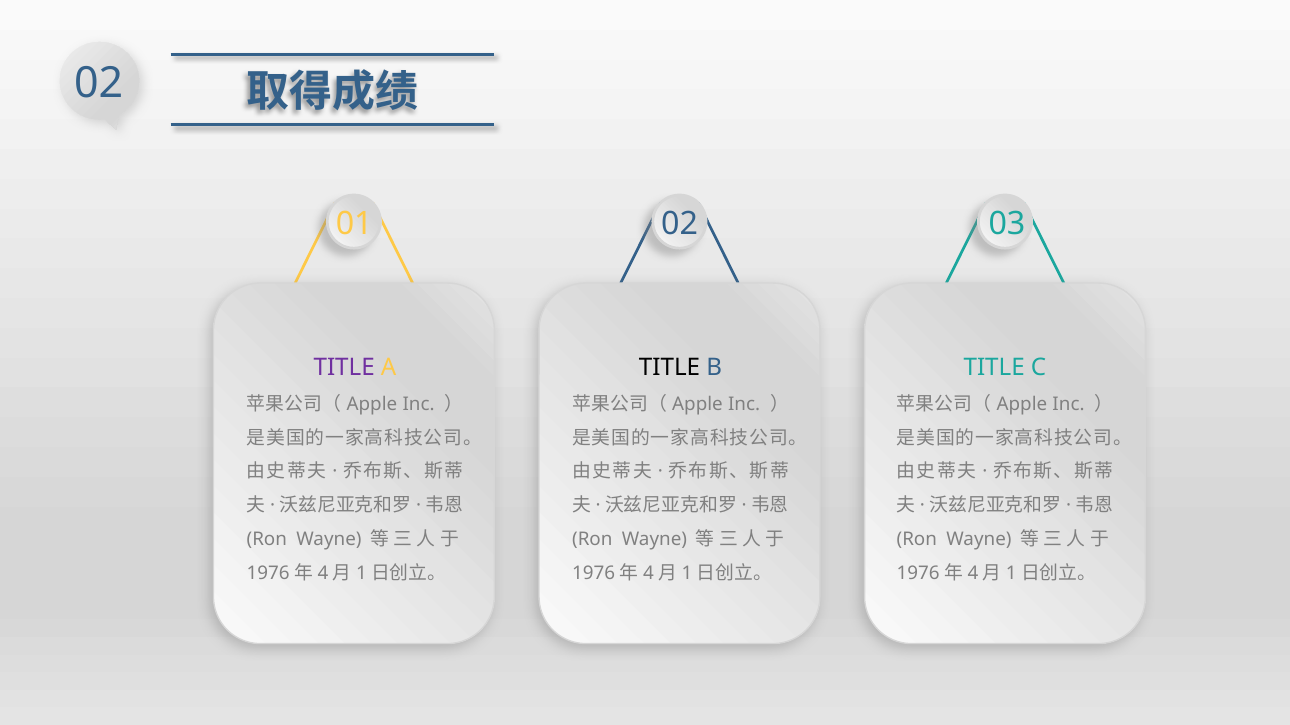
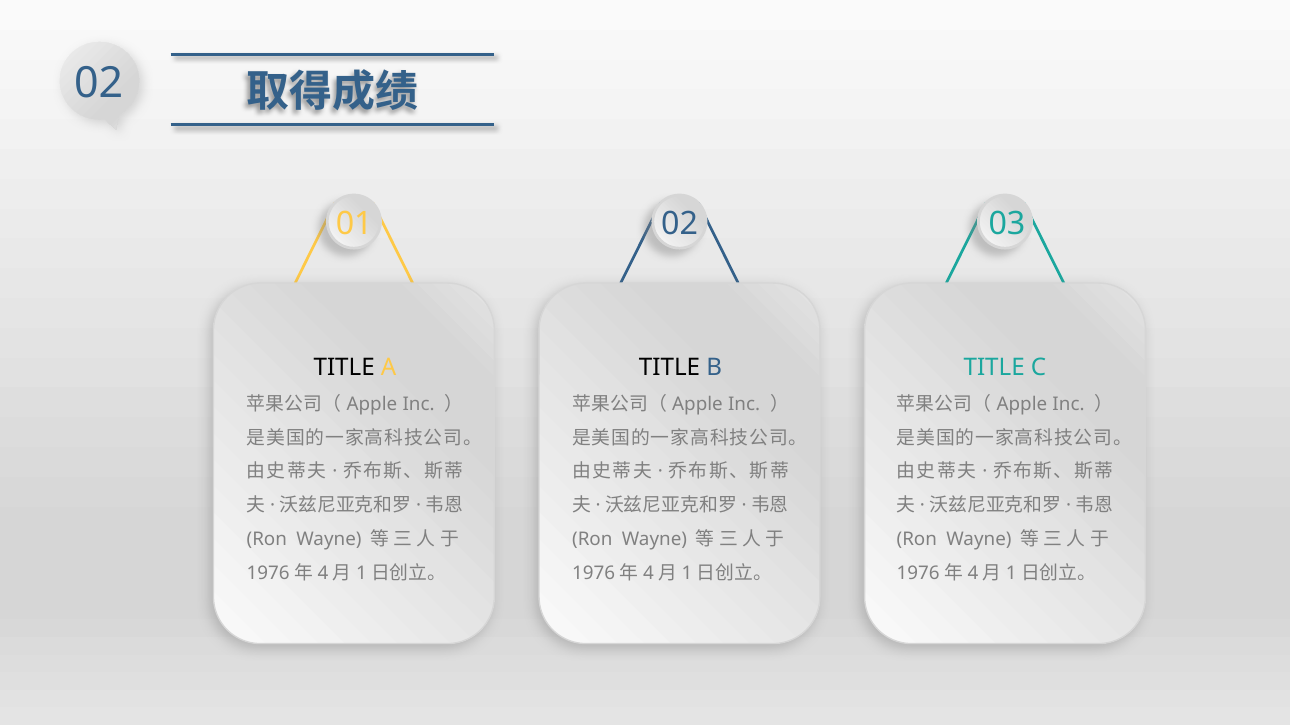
TITLE colour: purple -> black (344, 368)
